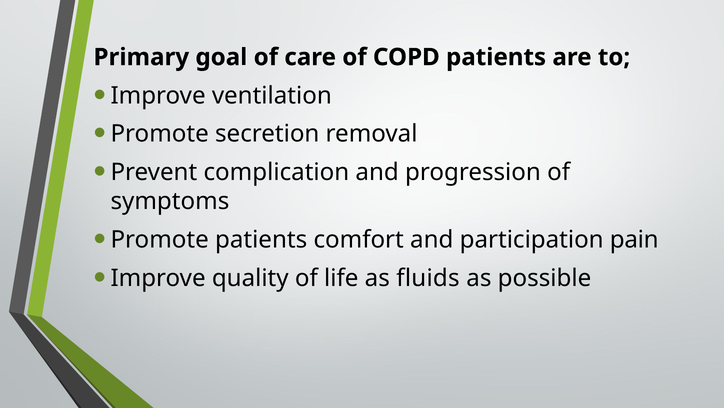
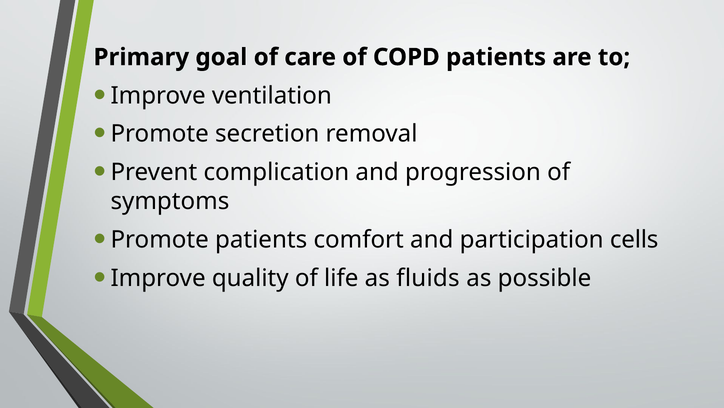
pain: pain -> cells (634, 239)
